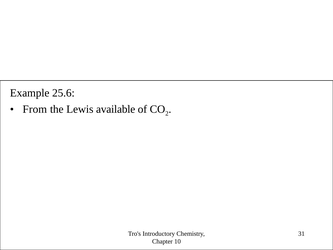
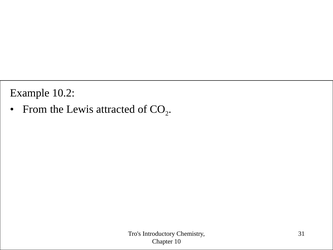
25.6: 25.6 -> 10.2 (63, 93)
available: available -> attracted (116, 109)
